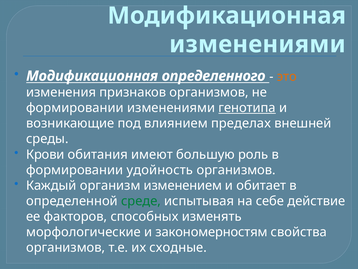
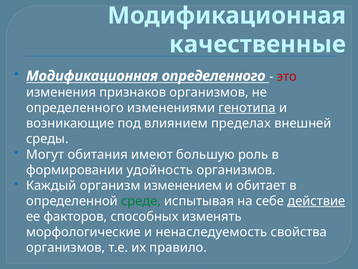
изменениями: изменениями -> качественные (257, 44)
это colour: orange -> red (287, 76)
формировании: формировании -> определенного (75, 108)
Крови: Крови -> Могут (45, 154)
действие underline: none -> present (316, 201)
закономерностям: закономерностям -> ненаследуемость (211, 232)
сходные: сходные -> правило (178, 247)
